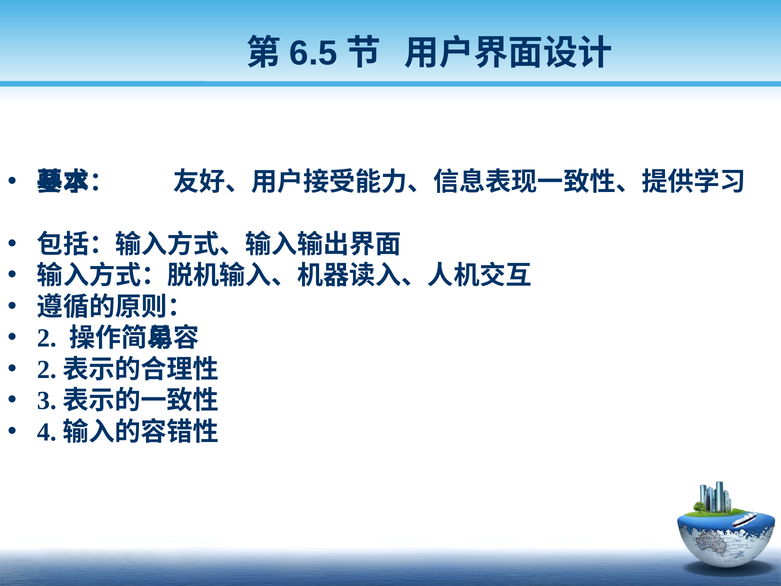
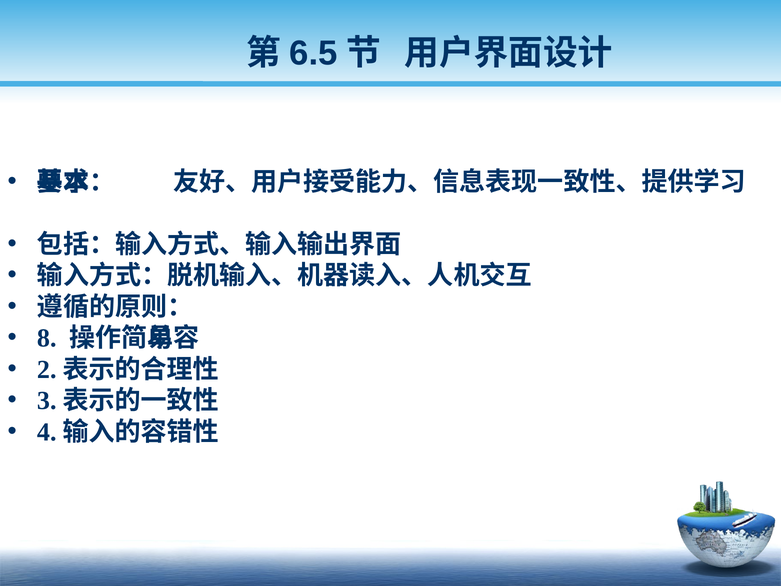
2: 2 -> 8 (47, 338)
